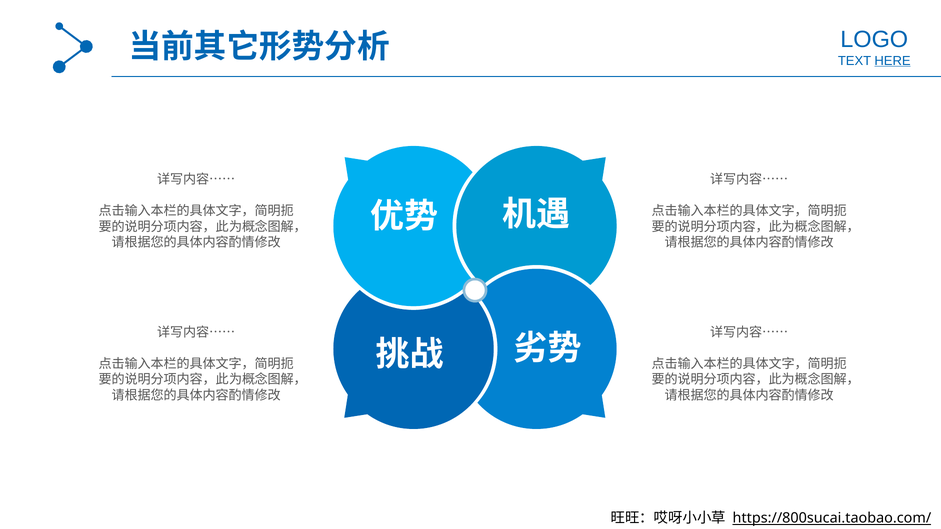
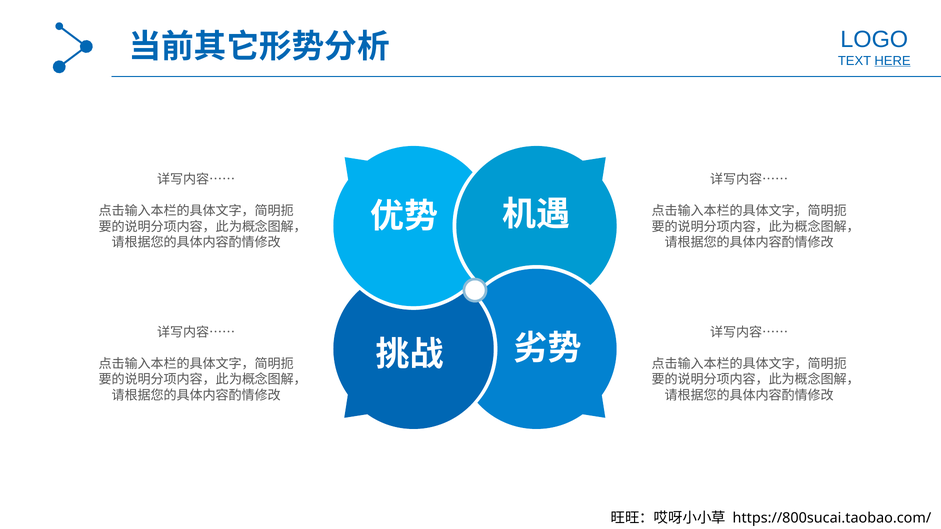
https://800sucai.taobao.com/ underline: present -> none (832, 519)
